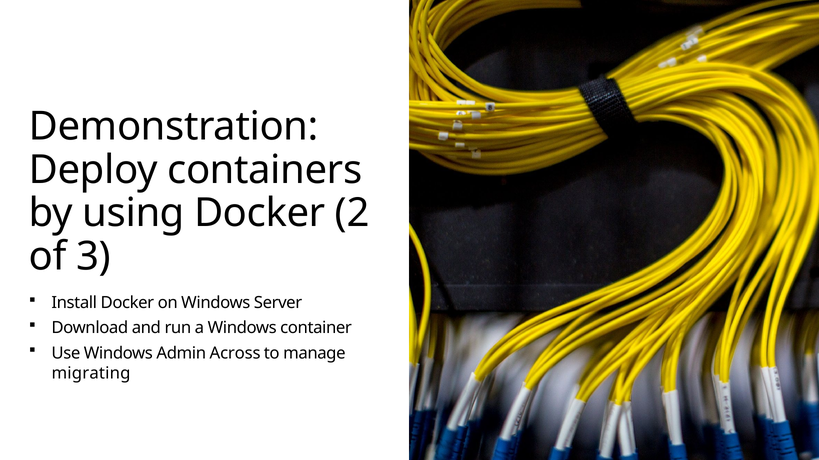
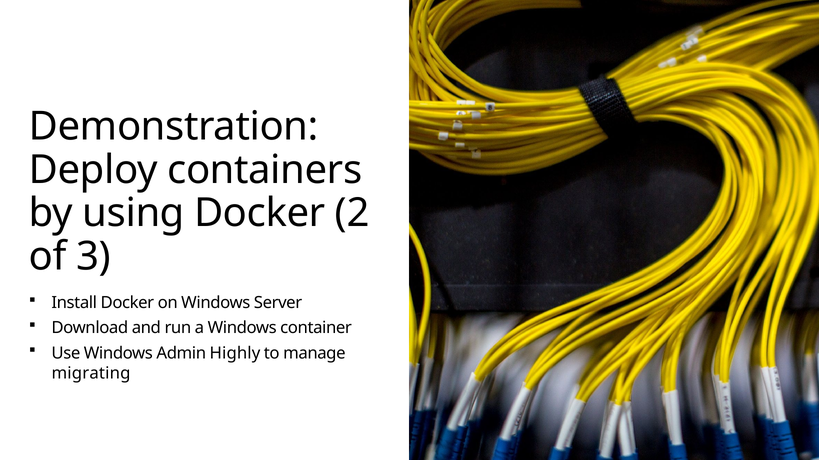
Across: Across -> Highly (235, 353)
